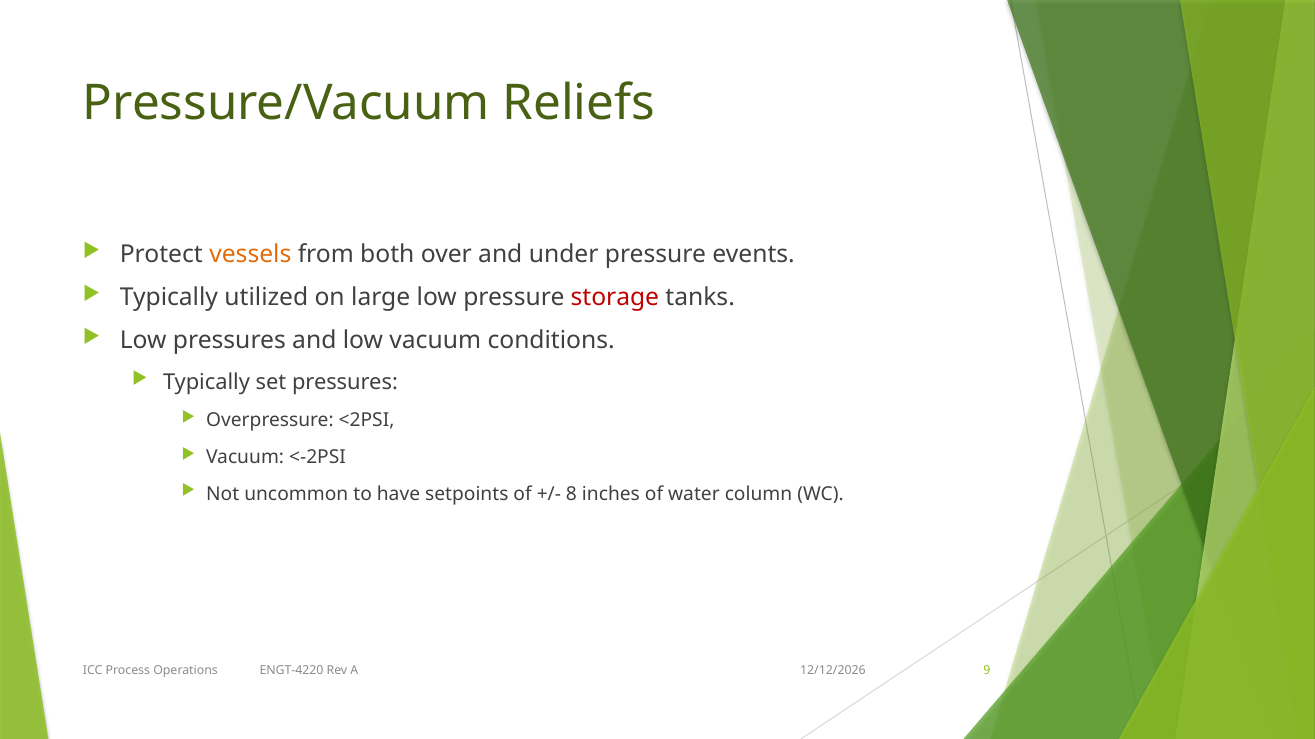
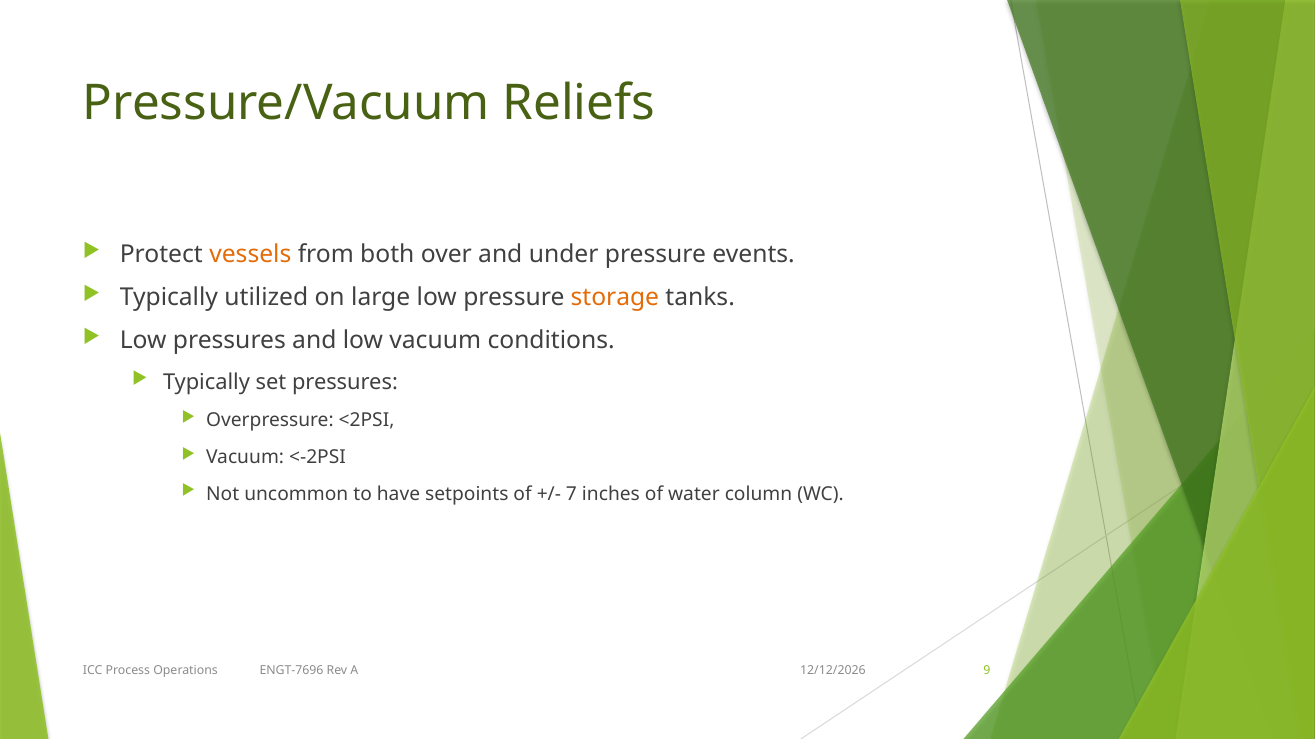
storage colour: red -> orange (615, 298)
8: 8 -> 7 (571, 494)
ENGT-4220: ENGT-4220 -> ENGT-7696 (292, 671)
